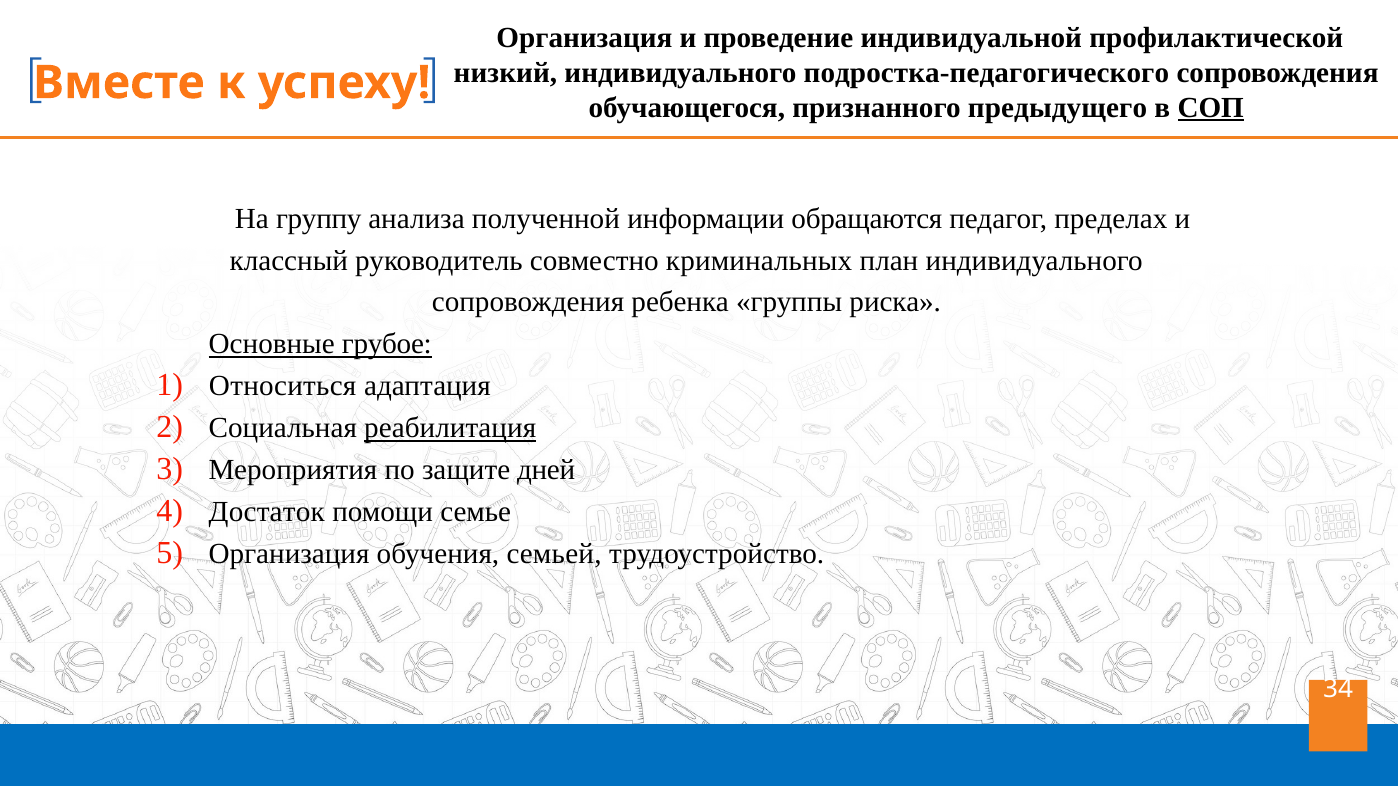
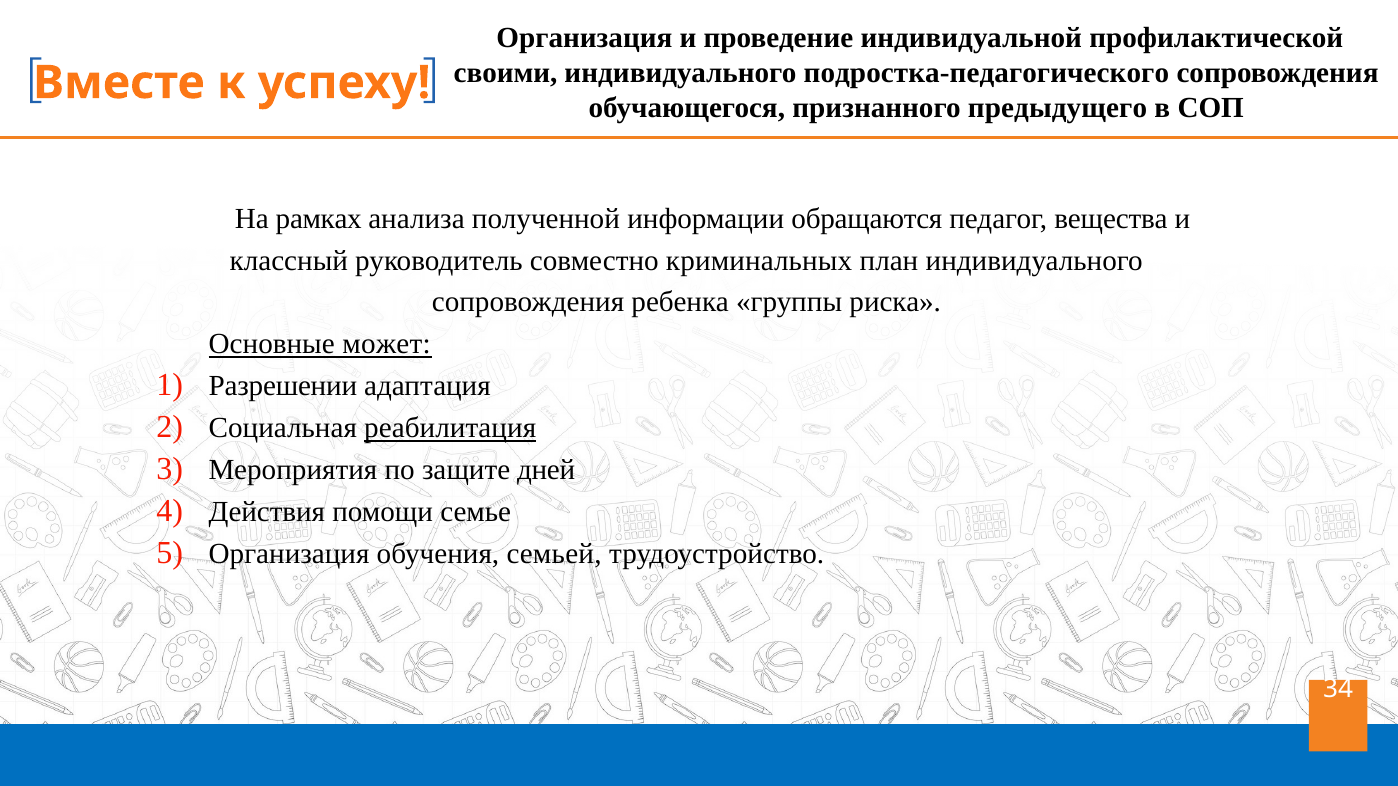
низкий: низкий -> своими (506, 73)
СОП underline: present -> none (1211, 107)
группу: группу -> рамках (319, 219)
пределах: пределах -> вещества (1111, 219)
грубое: грубое -> может (387, 344)
Относиться: Относиться -> Разрешении (283, 386)
Достаток: Достаток -> Действия (267, 512)
